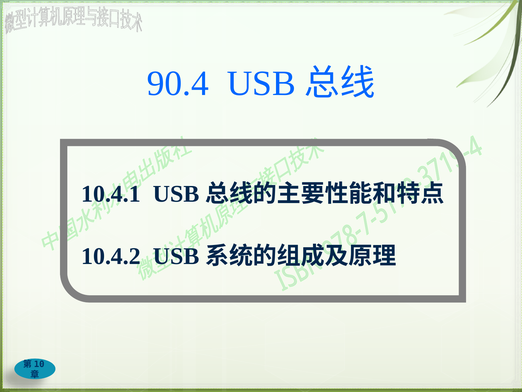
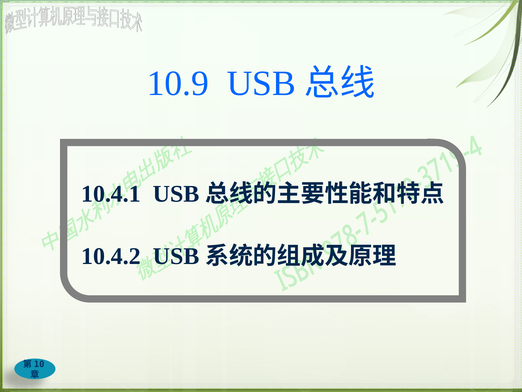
90.4: 90.4 -> 10.9 (178, 83)
